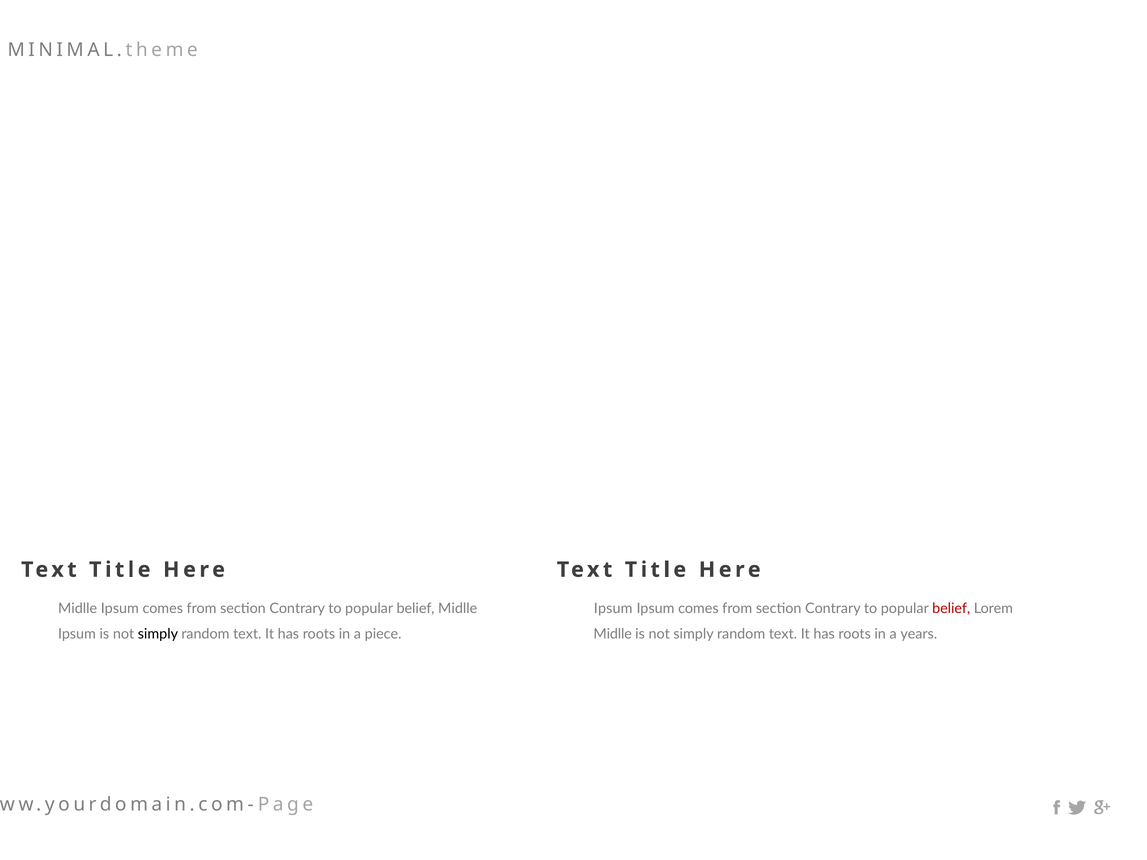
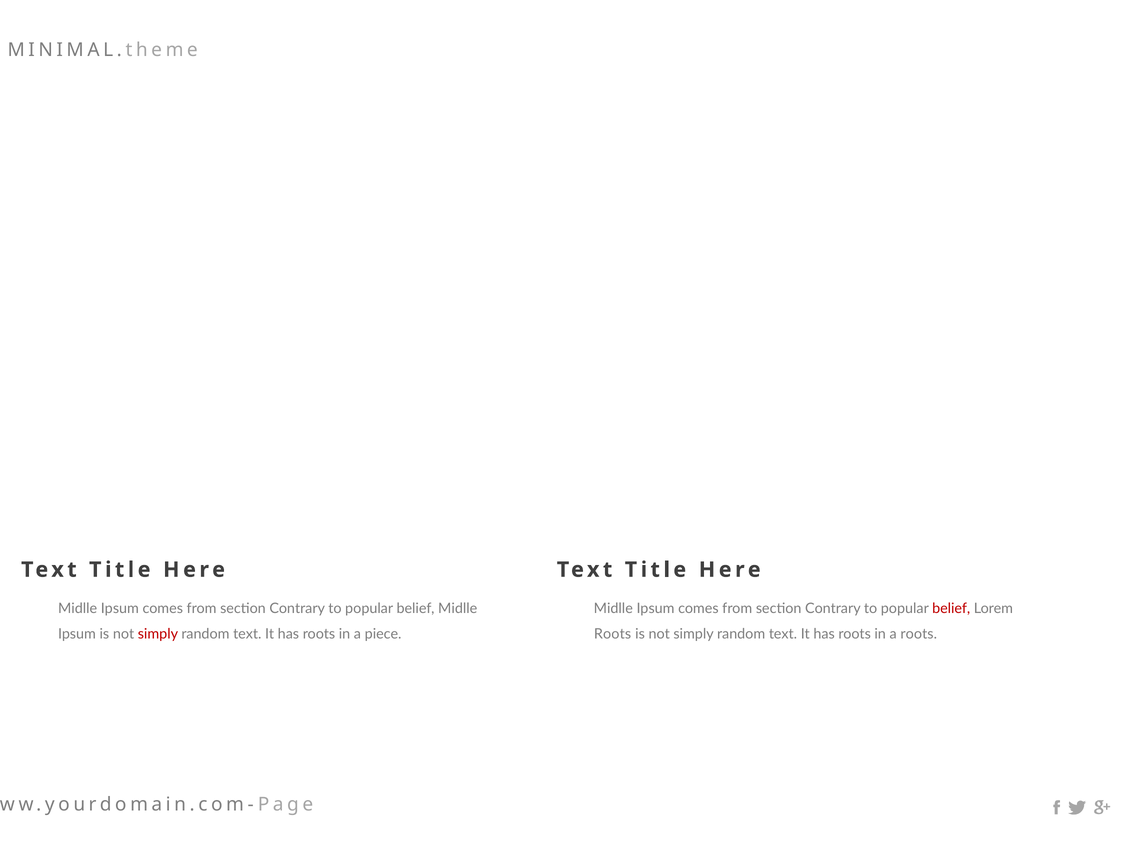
Ipsum: Ipsum -> Midlle (613, 608)
simply colour: black -> red (158, 634)
Midlle: Midlle -> Roots (613, 634)
a years: years -> roots (919, 634)
